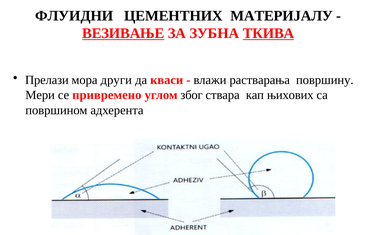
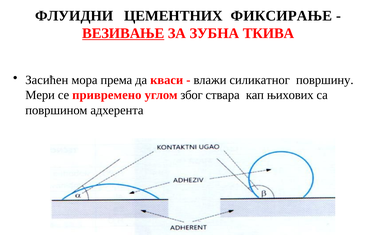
МАТЕРИЈАЛУ: МАТЕРИЈАЛУ -> ФИКСИРАЊЕ (281, 16)
ТКИВА underline: present -> none (268, 33)
Прелази: Прелази -> Засићен (47, 80)
други: други -> према (116, 80)
растварања: растварања -> силикатног (260, 80)
